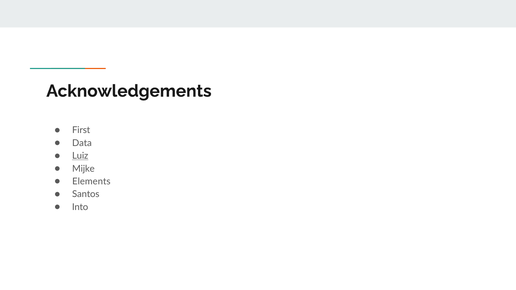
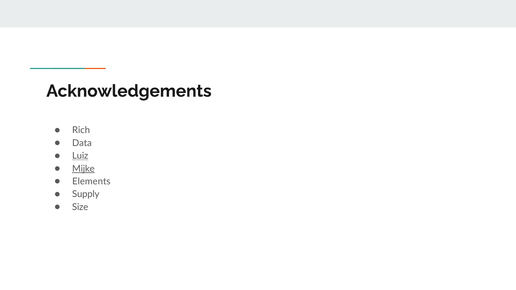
First: First -> Rich (81, 130)
Mijke underline: none -> present (83, 169)
Santos: Santos -> Supply (86, 194)
Into: Into -> Size (80, 207)
